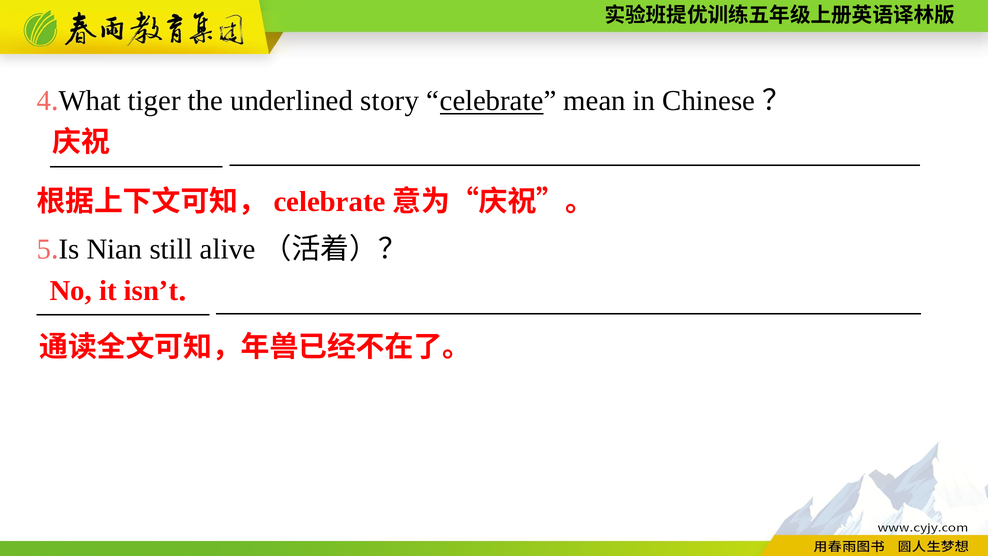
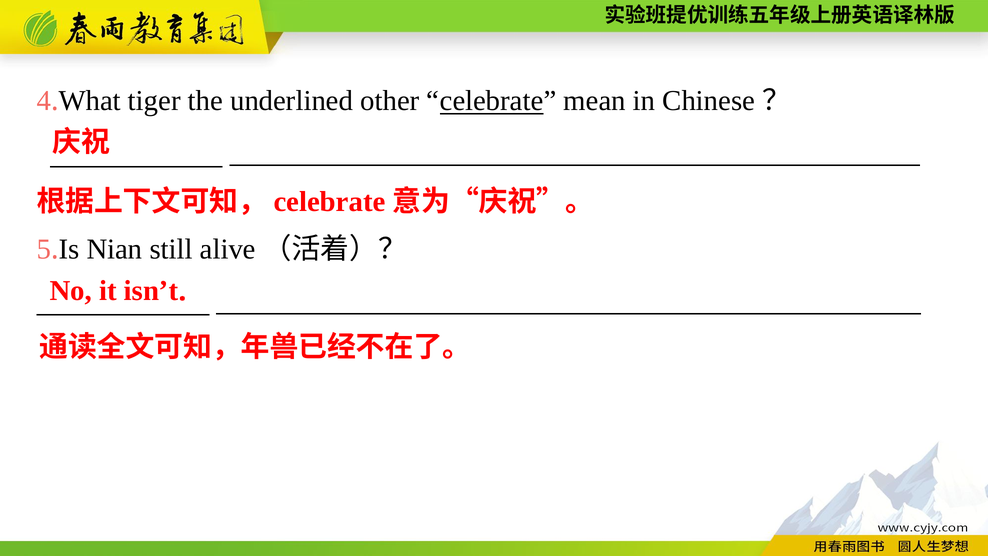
story: story -> other (390, 101)
